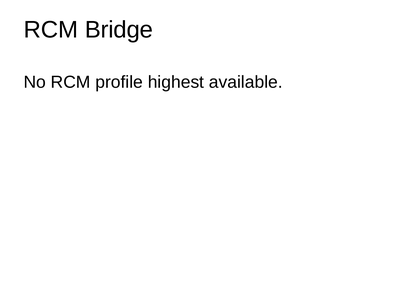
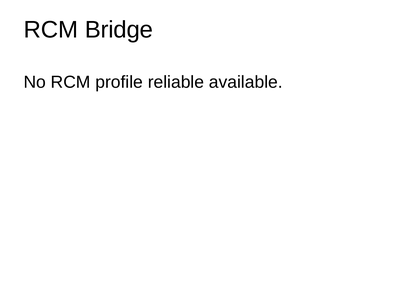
highest: highest -> reliable (176, 82)
